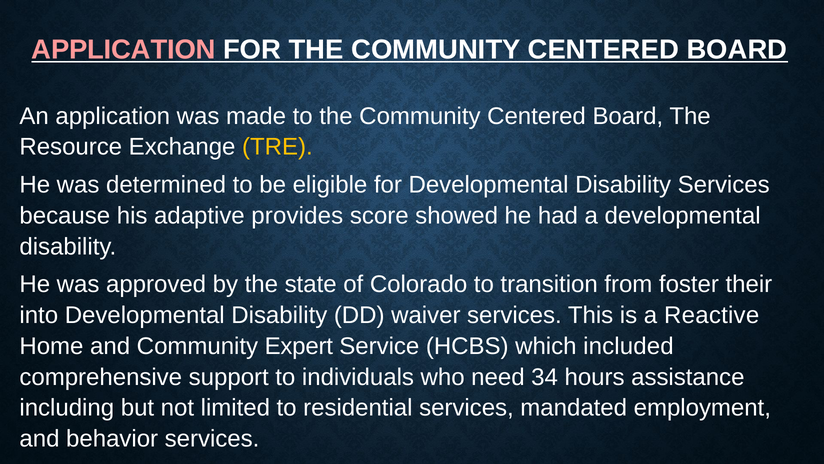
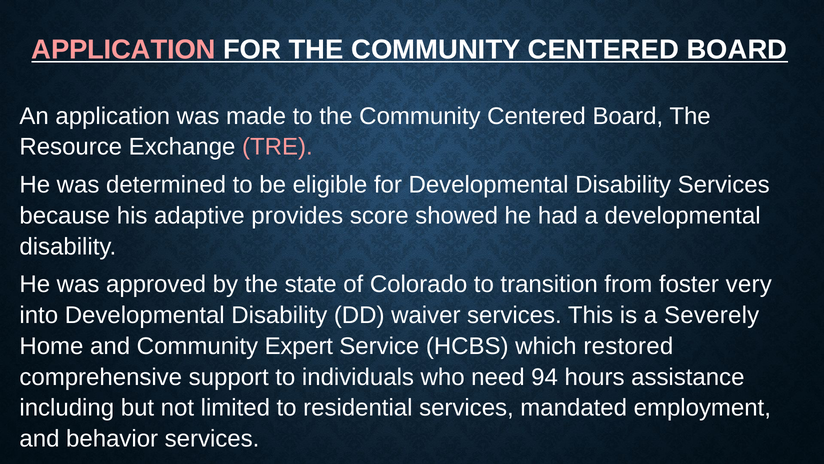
TRE colour: yellow -> pink (277, 147)
their: their -> very (749, 284)
Reactive: Reactive -> Severely (712, 315)
included: included -> restored (628, 346)
34: 34 -> 94 (545, 377)
